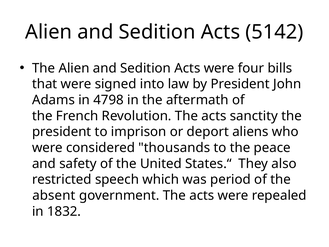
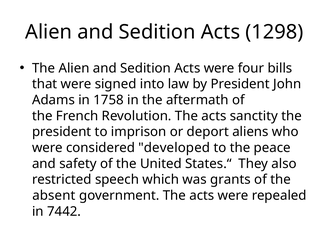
5142: 5142 -> 1298 (274, 32)
4798: 4798 -> 1758 (109, 100)
thousands: thousands -> developed (174, 148)
period: period -> grants (230, 179)
1832: 1832 -> 7442 (64, 211)
